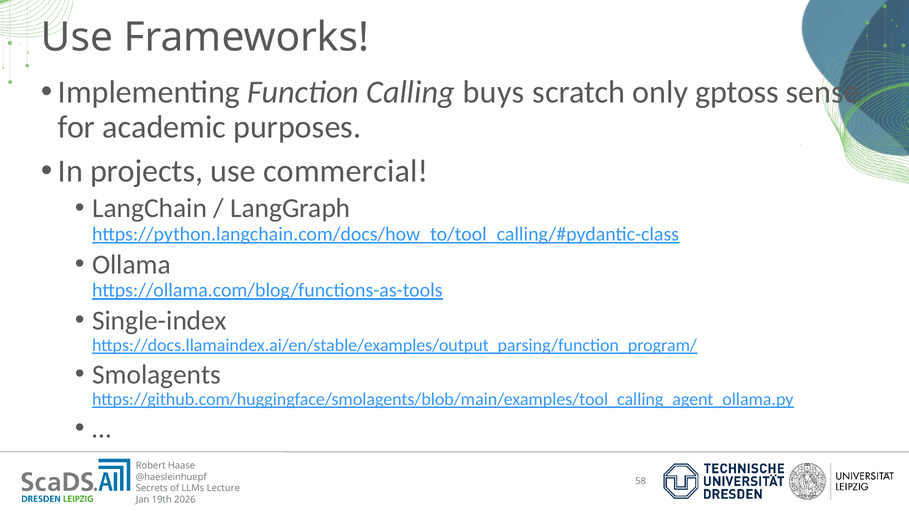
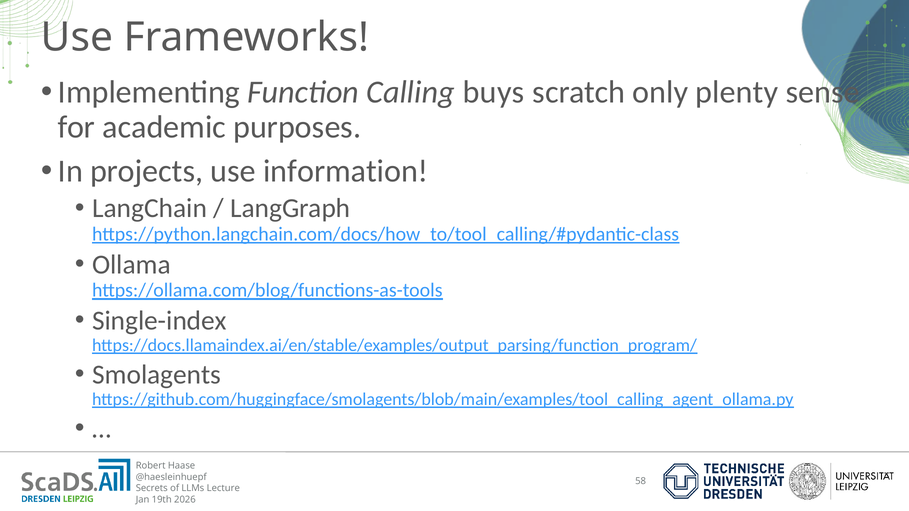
gptoss: gptoss -> plenty (737, 92)
commercial: commercial -> information (346, 171)
